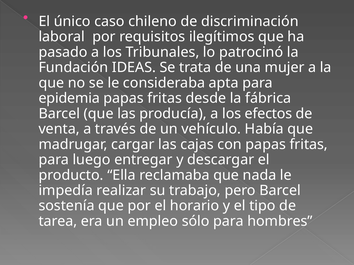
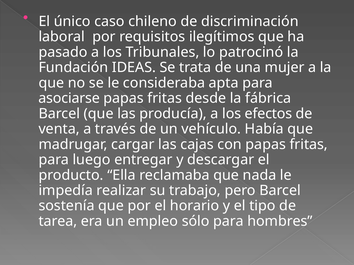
epidemia: epidemia -> asociarse (69, 98)
